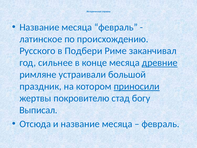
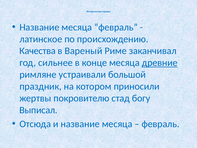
Русского: Русского -> Качества (37, 51)
Подбери: Подбери -> Вареный (83, 51)
приносили underline: present -> none (137, 86)
